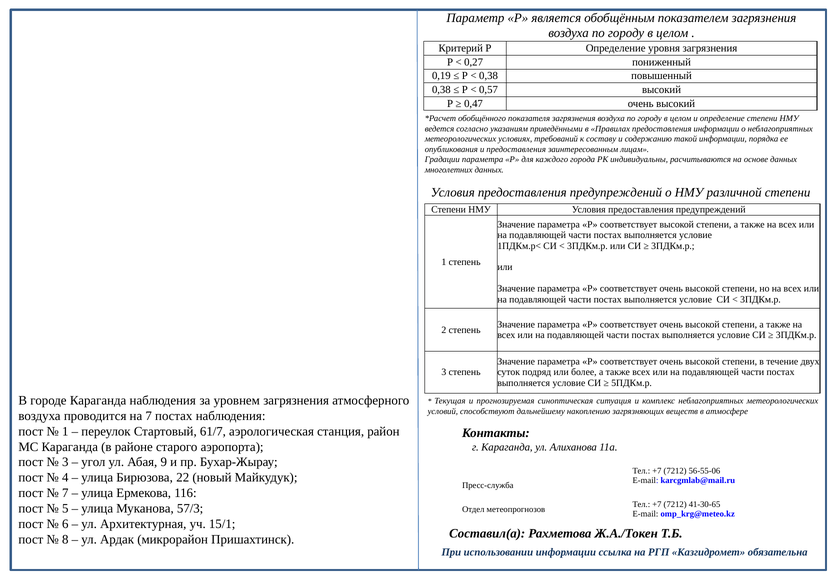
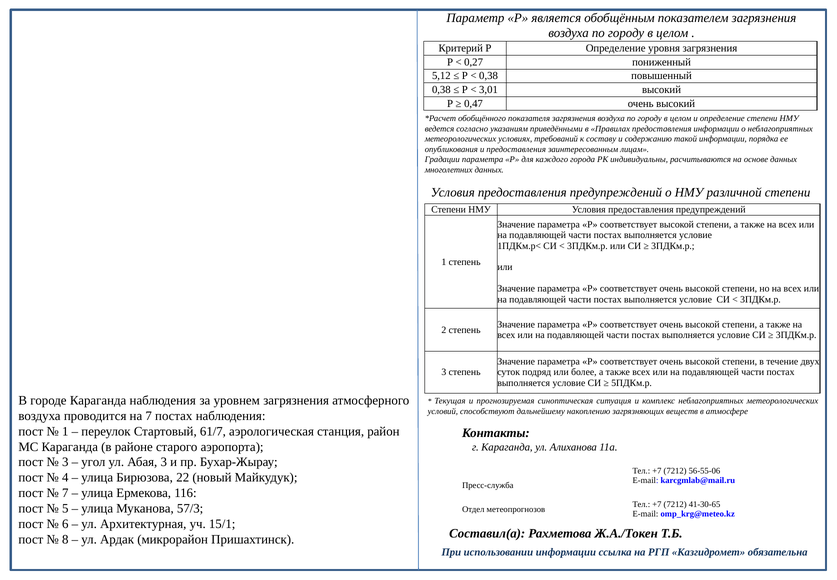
0,19: 0,19 -> 5,12 (441, 76)
0,57: 0,57 -> 3,01 (488, 90)
Абая 9: 9 -> 3 (164, 462)
